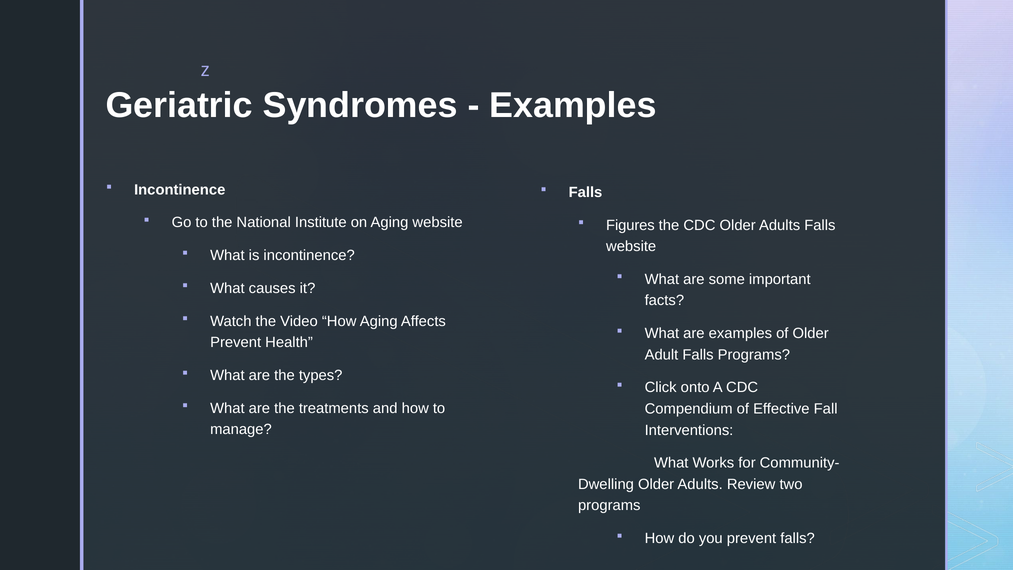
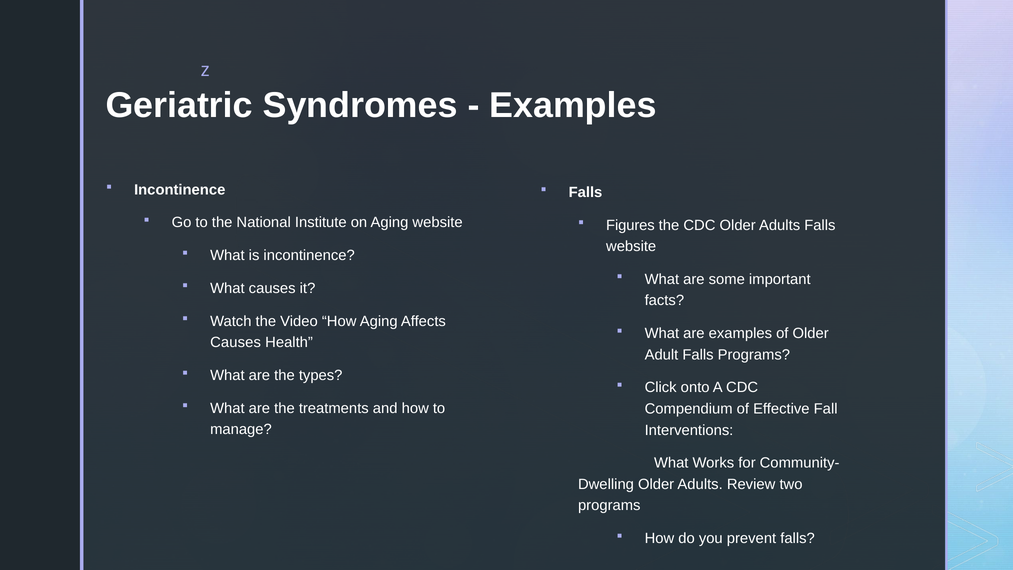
Prevent: Prevent -> Causes (236, 342)
